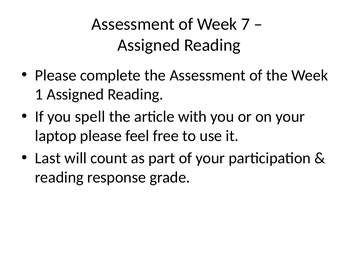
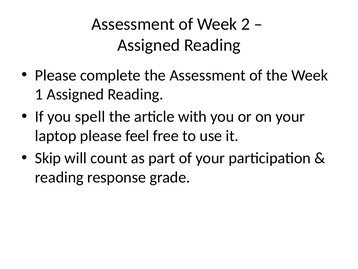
7: 7 -> 2 (245, 24)
Last: Last -> Skip (48, 158)
